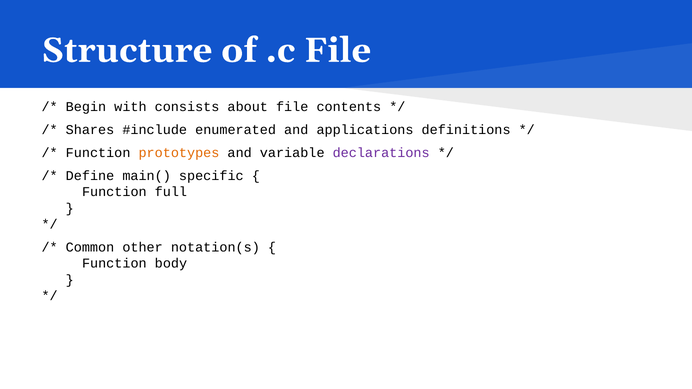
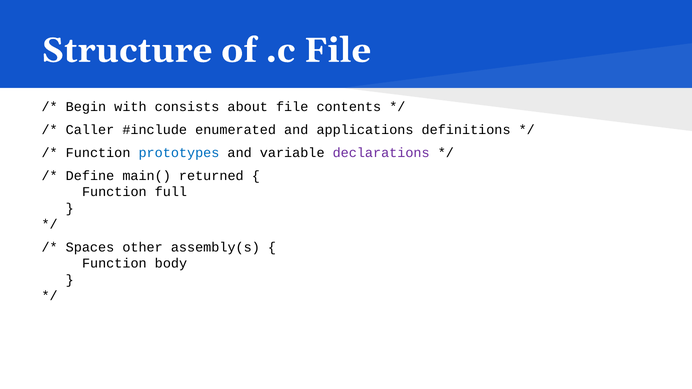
Shares: Shares -> Caller (90, 130)
prototypes colour: orange -> blue (179, 153)
specific: specific -> returned (211, 176)
Common: Common -> Spaces (90, 248)
notation(s: notation(s -> assembly(s (215, 248)
